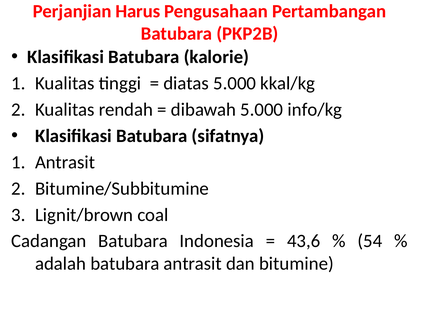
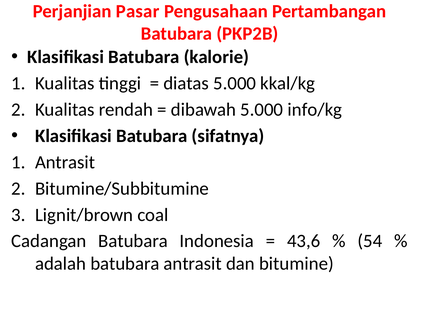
Harus: Harus -> Pasar (138, 11)
